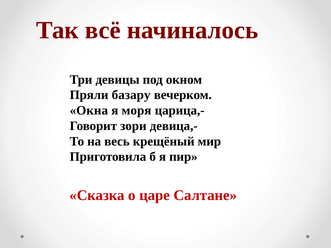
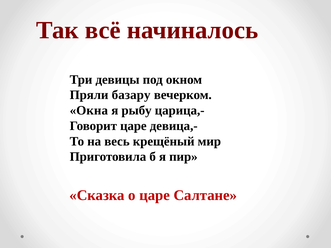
моря: моря -> рыбу (137, 111)
Говорит зори: зори -> царе (133, 126)
